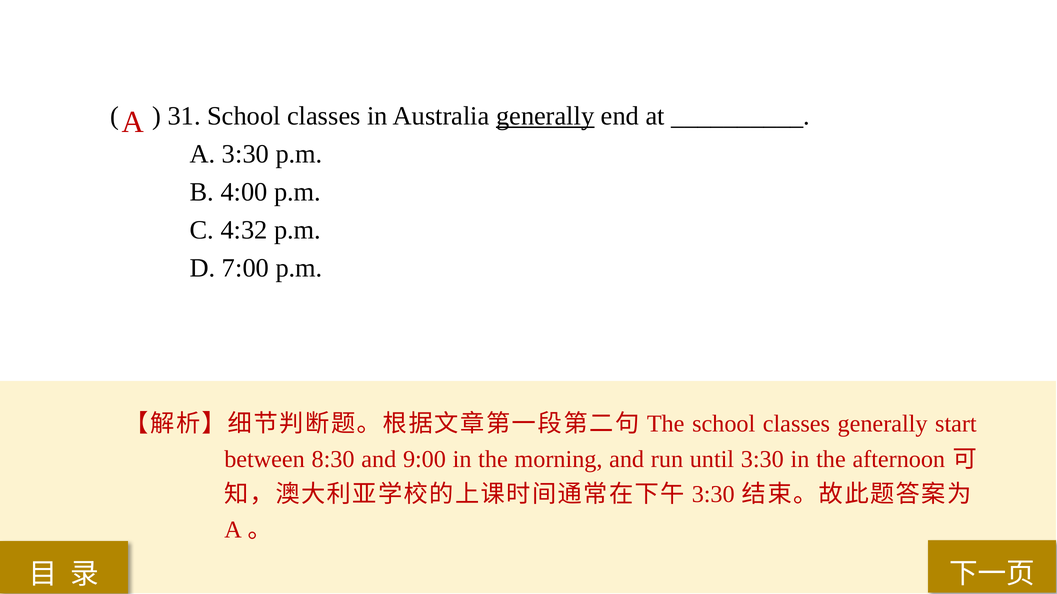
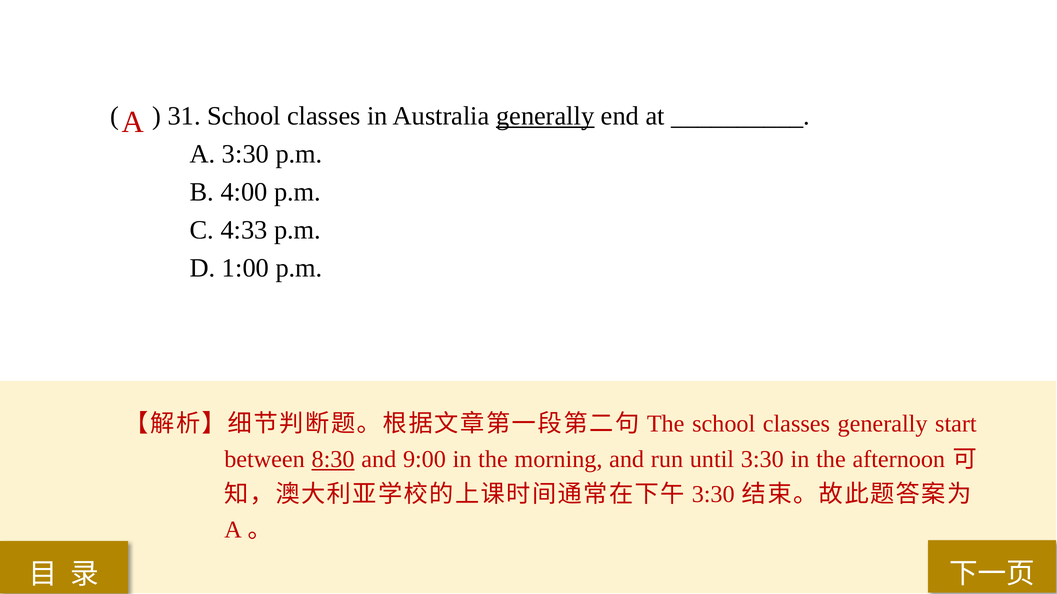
4:32: 4:32 -> 4:33 (244, 230)
7:00: 7:00 -> 1:00 (245, 268)
8:30 underline: none -> present (333, 460)
